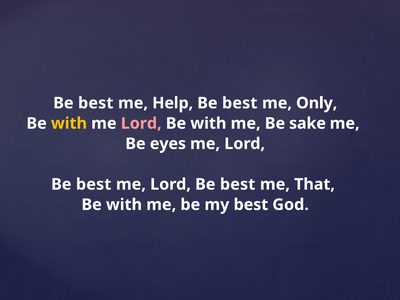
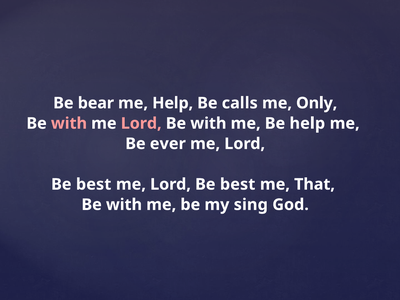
best: best -> bear (96, 103)
best: best -> calls (240, 103)
with colour: yellow -> pink (69, 123)
Be sake: sake -> help (307, 123)
eyes: eyes -> ever (168, 144)
my best: best -> sing (251, 205)
